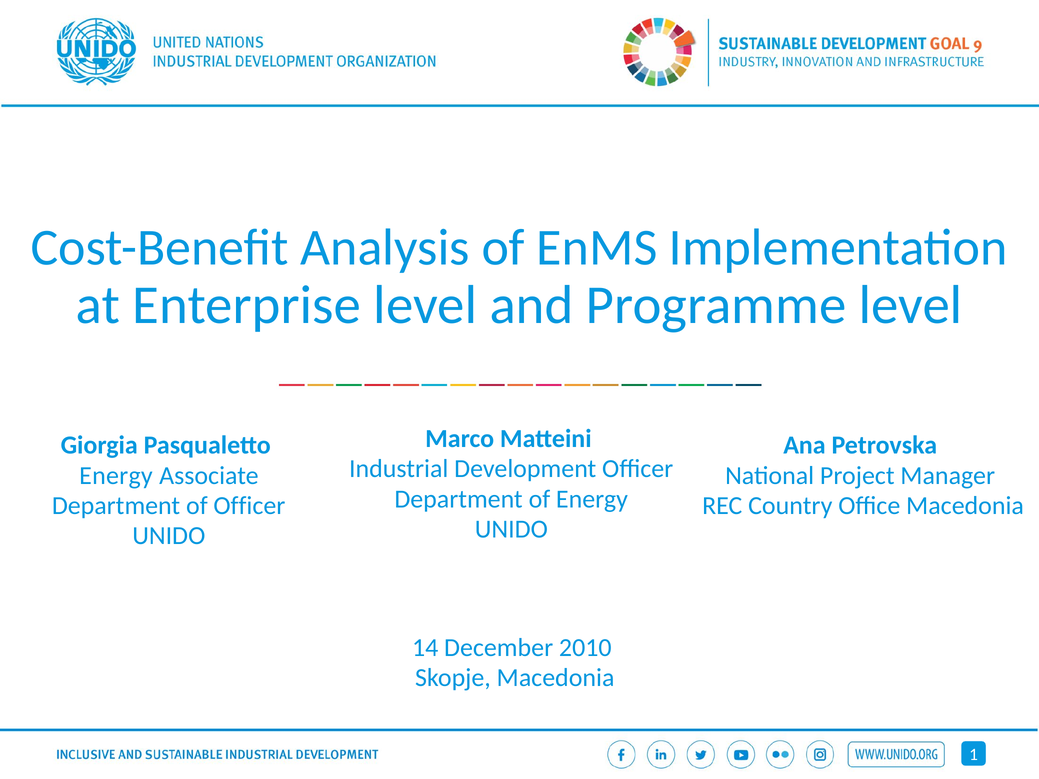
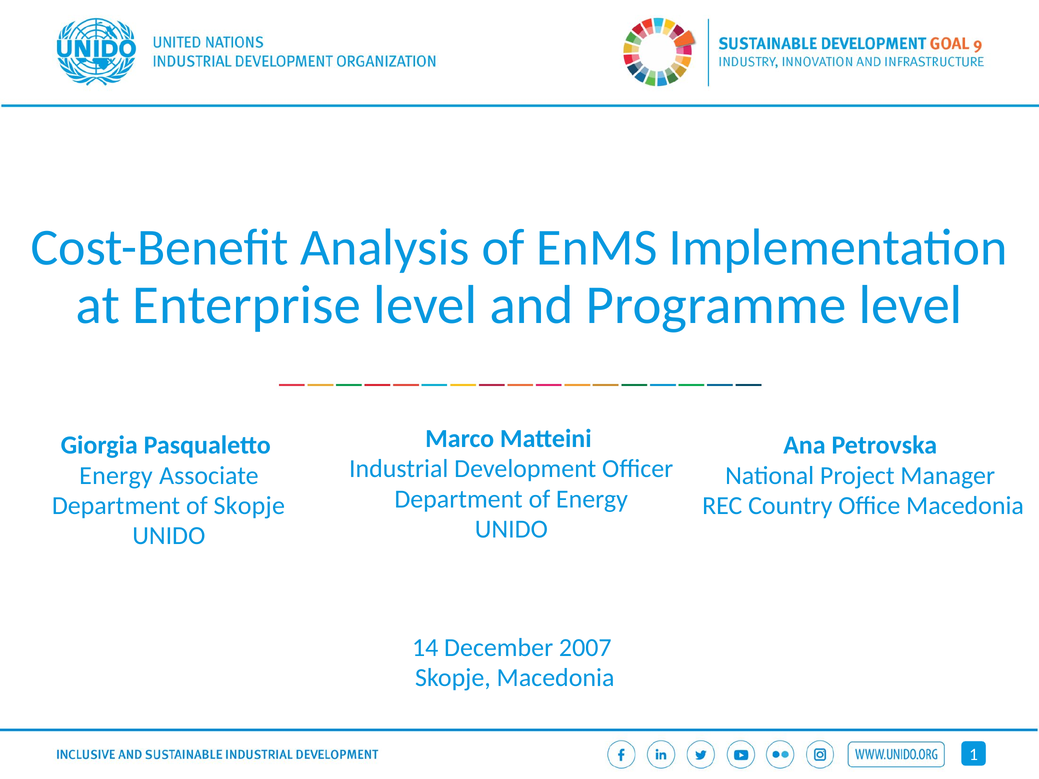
of Officer: Officer -> Skopje (249, 506)
2010: 2010 -> 2007 (585, 648)
